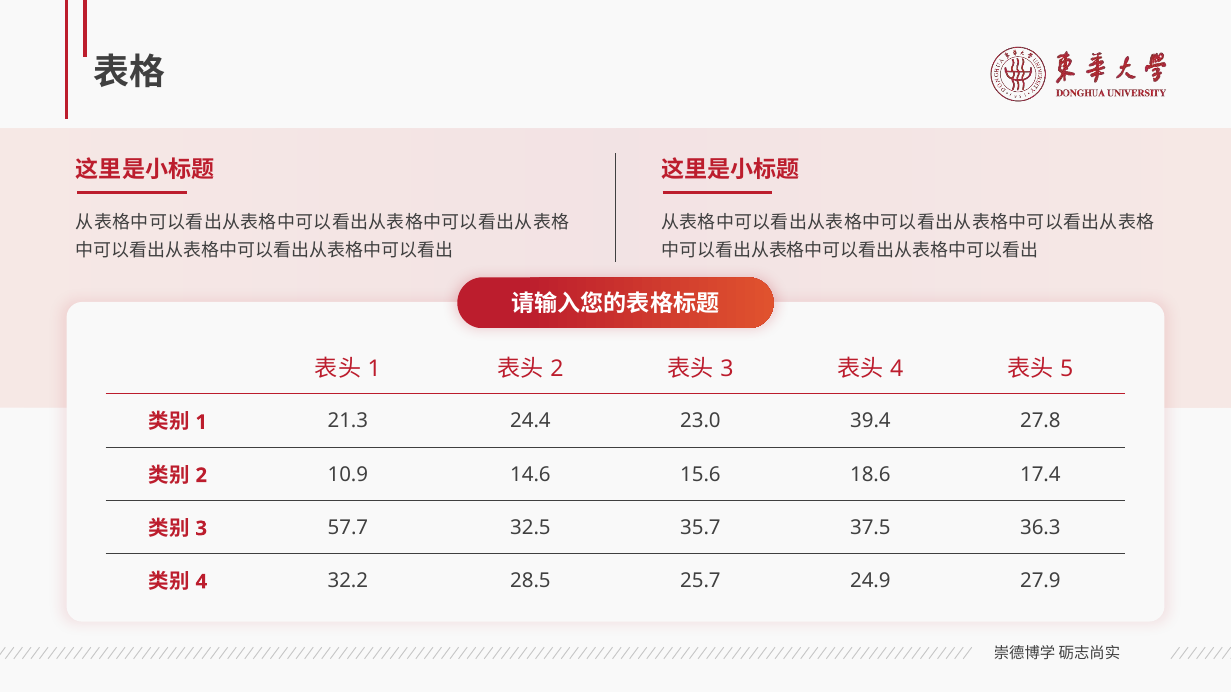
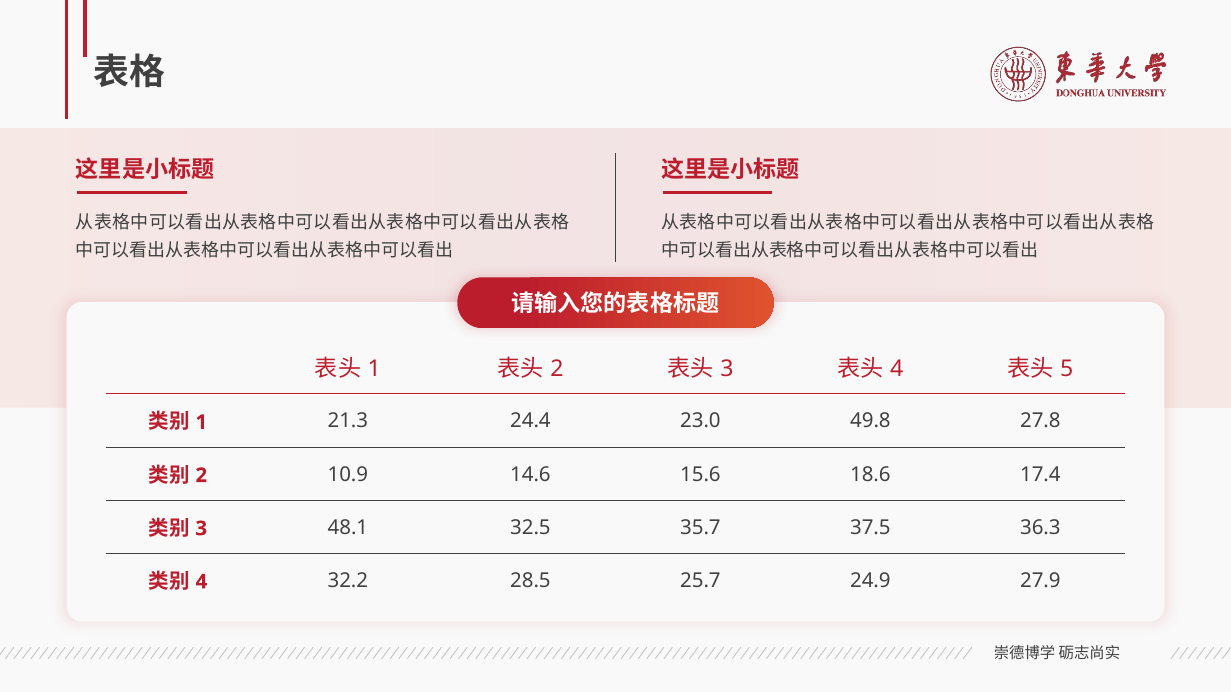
39.4: 39.4 -> 49.8 (870, 421)
57.7: 57.7 -> 48.1 (348, 528)
